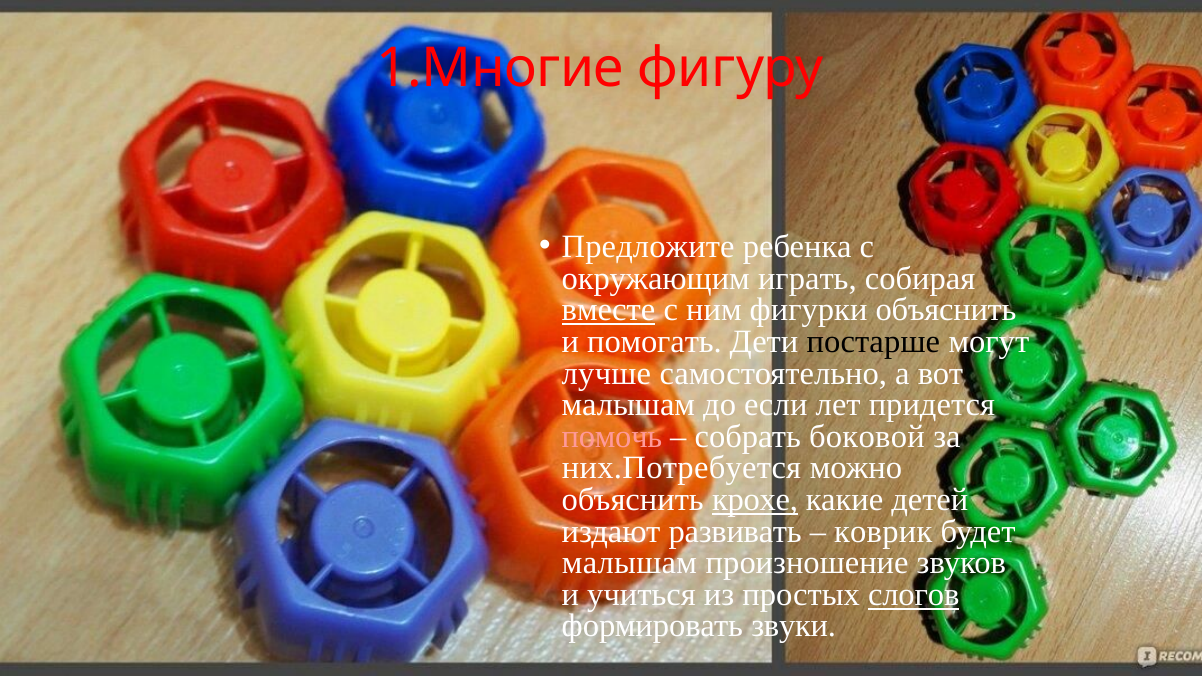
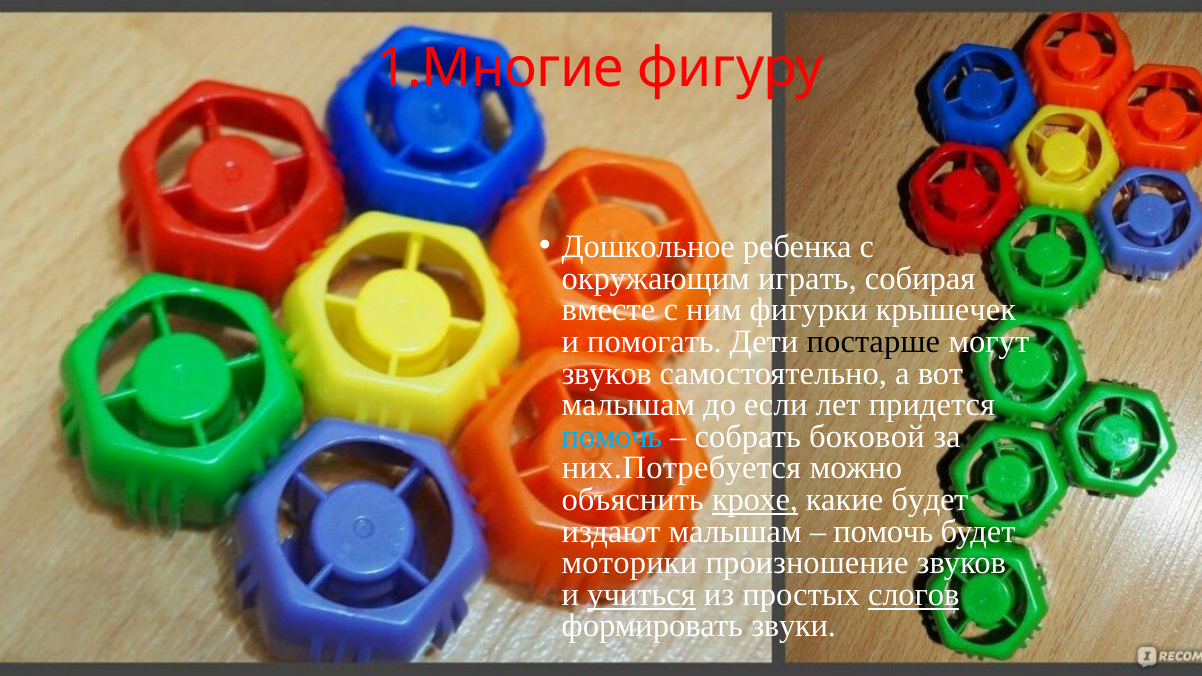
Предложите: Предложите -> Дошкольное (648, 247)
вместе underline: present -> none (608, 310)
фигурки объяснить: объяснить -> крышечек (946, 310)
лучше: лучше -> звуков (607, 373)
помочь colour: pink -> light blue (612, 437)
какие детей: детей -> будет (930, 500)
издают развивать: развивать -> малышам (735, 531)
коврик: коврик -> помочь (884, 531)
малышам: малышам -> моторики (630, 563)
учиться underline: none -> present (642, 595)
